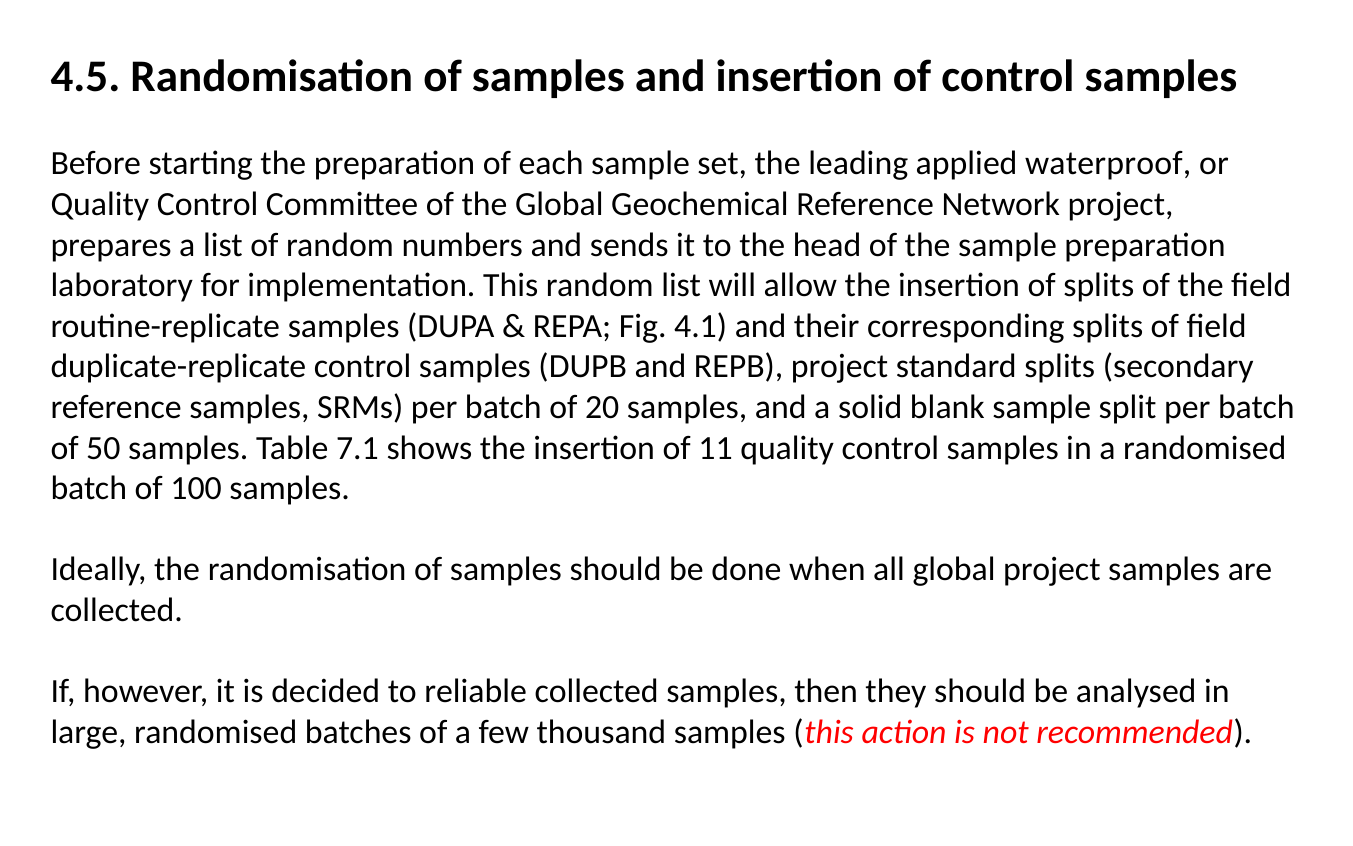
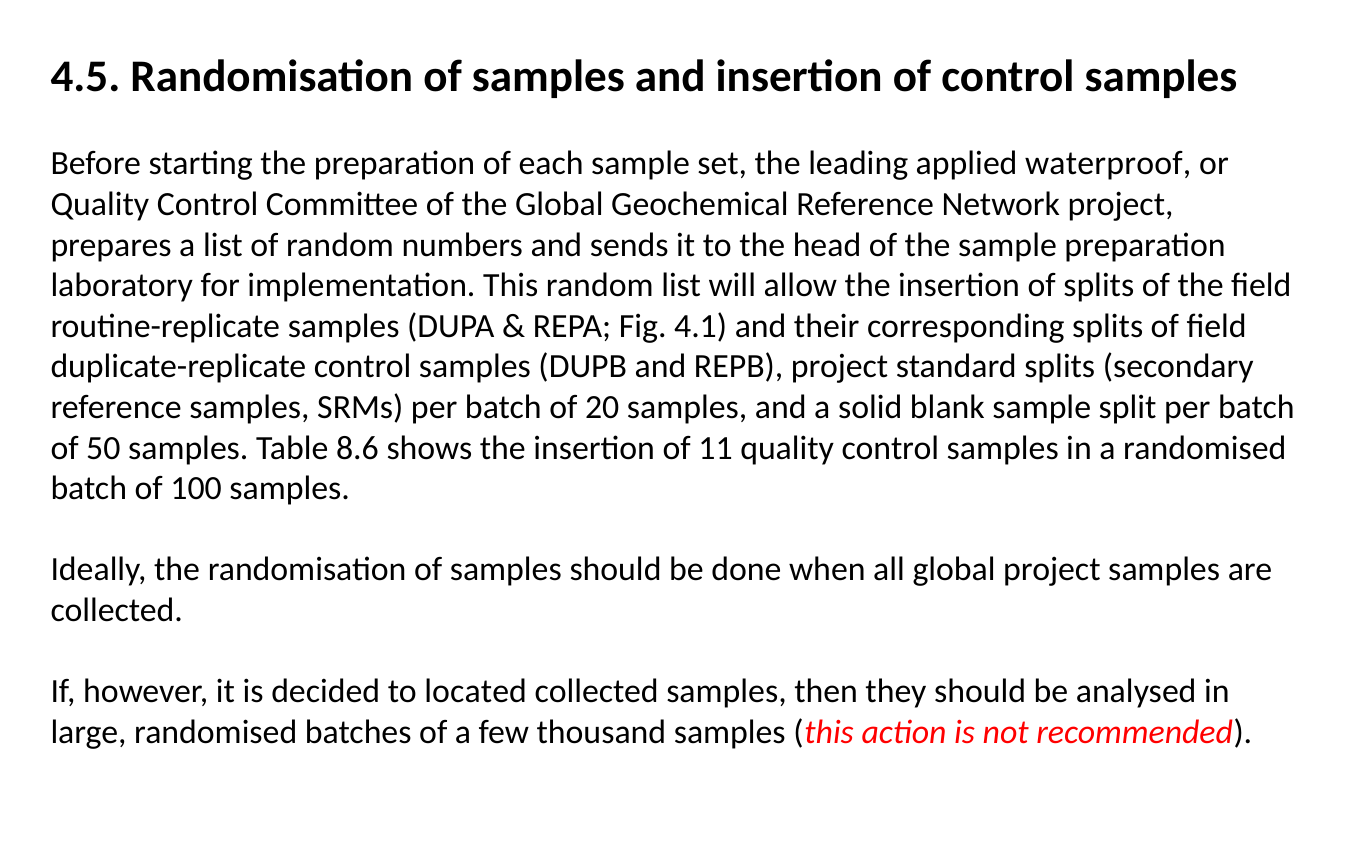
7.1: 7.1 -> 8.6 (357, 448)
reliable: reliable -> located (476, 691)
